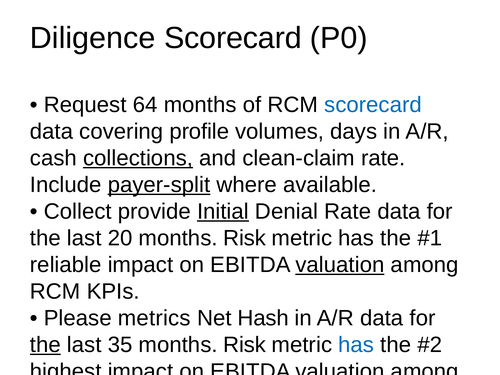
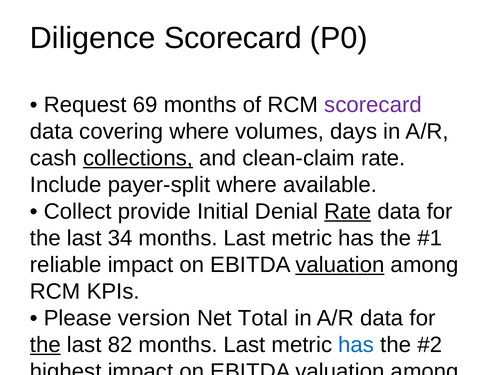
64: 64 -> 69 (145, 105)
scorecard colour: blue -> purple (373, 105)
covering profile: profile -> where (199, 132)
payer-split underline: present -> none (159, 185)
Initial underline: present -> none (223, 212)
Rate underline: none -> present (348, 212)
20: 20 -> 34 (120, 238)
Risk: Risk -> Last (244, 238)
metrics: metrics -> version (154, 318)
Hash: Hash -> Total (263, 318)
35: 35 -> 82 (120, 345)
Risk: Risk -> Last (244, 345)
